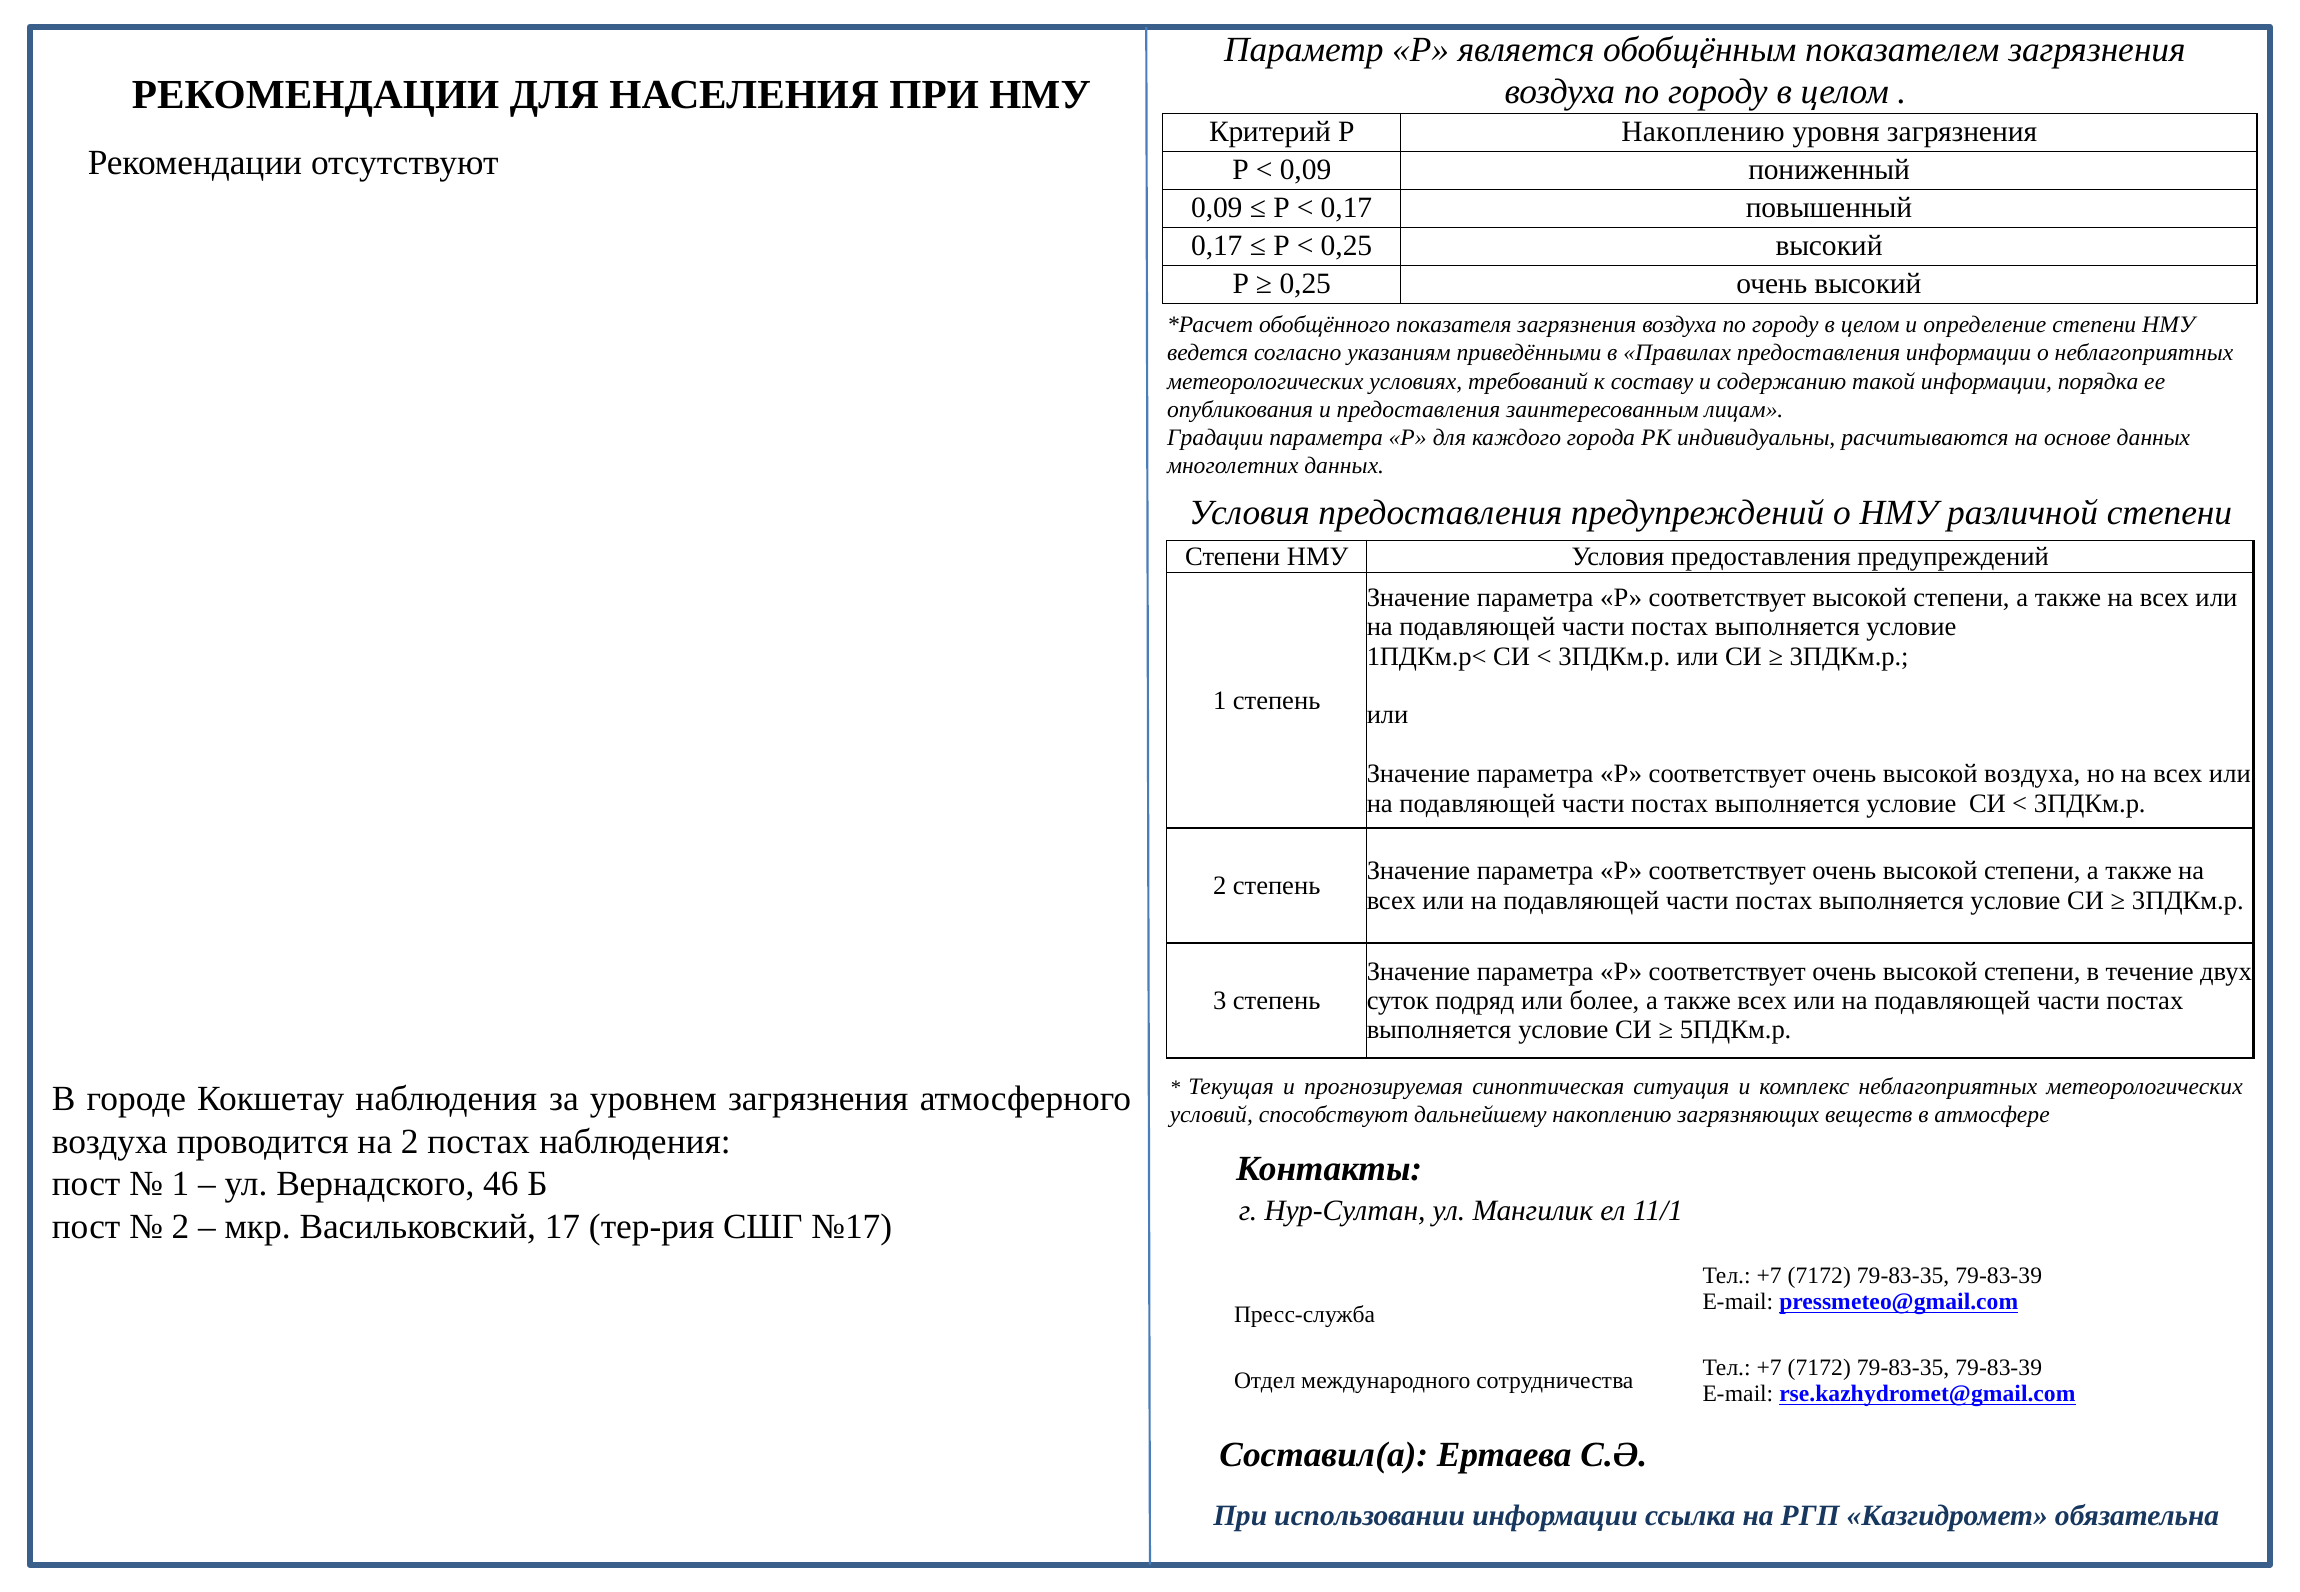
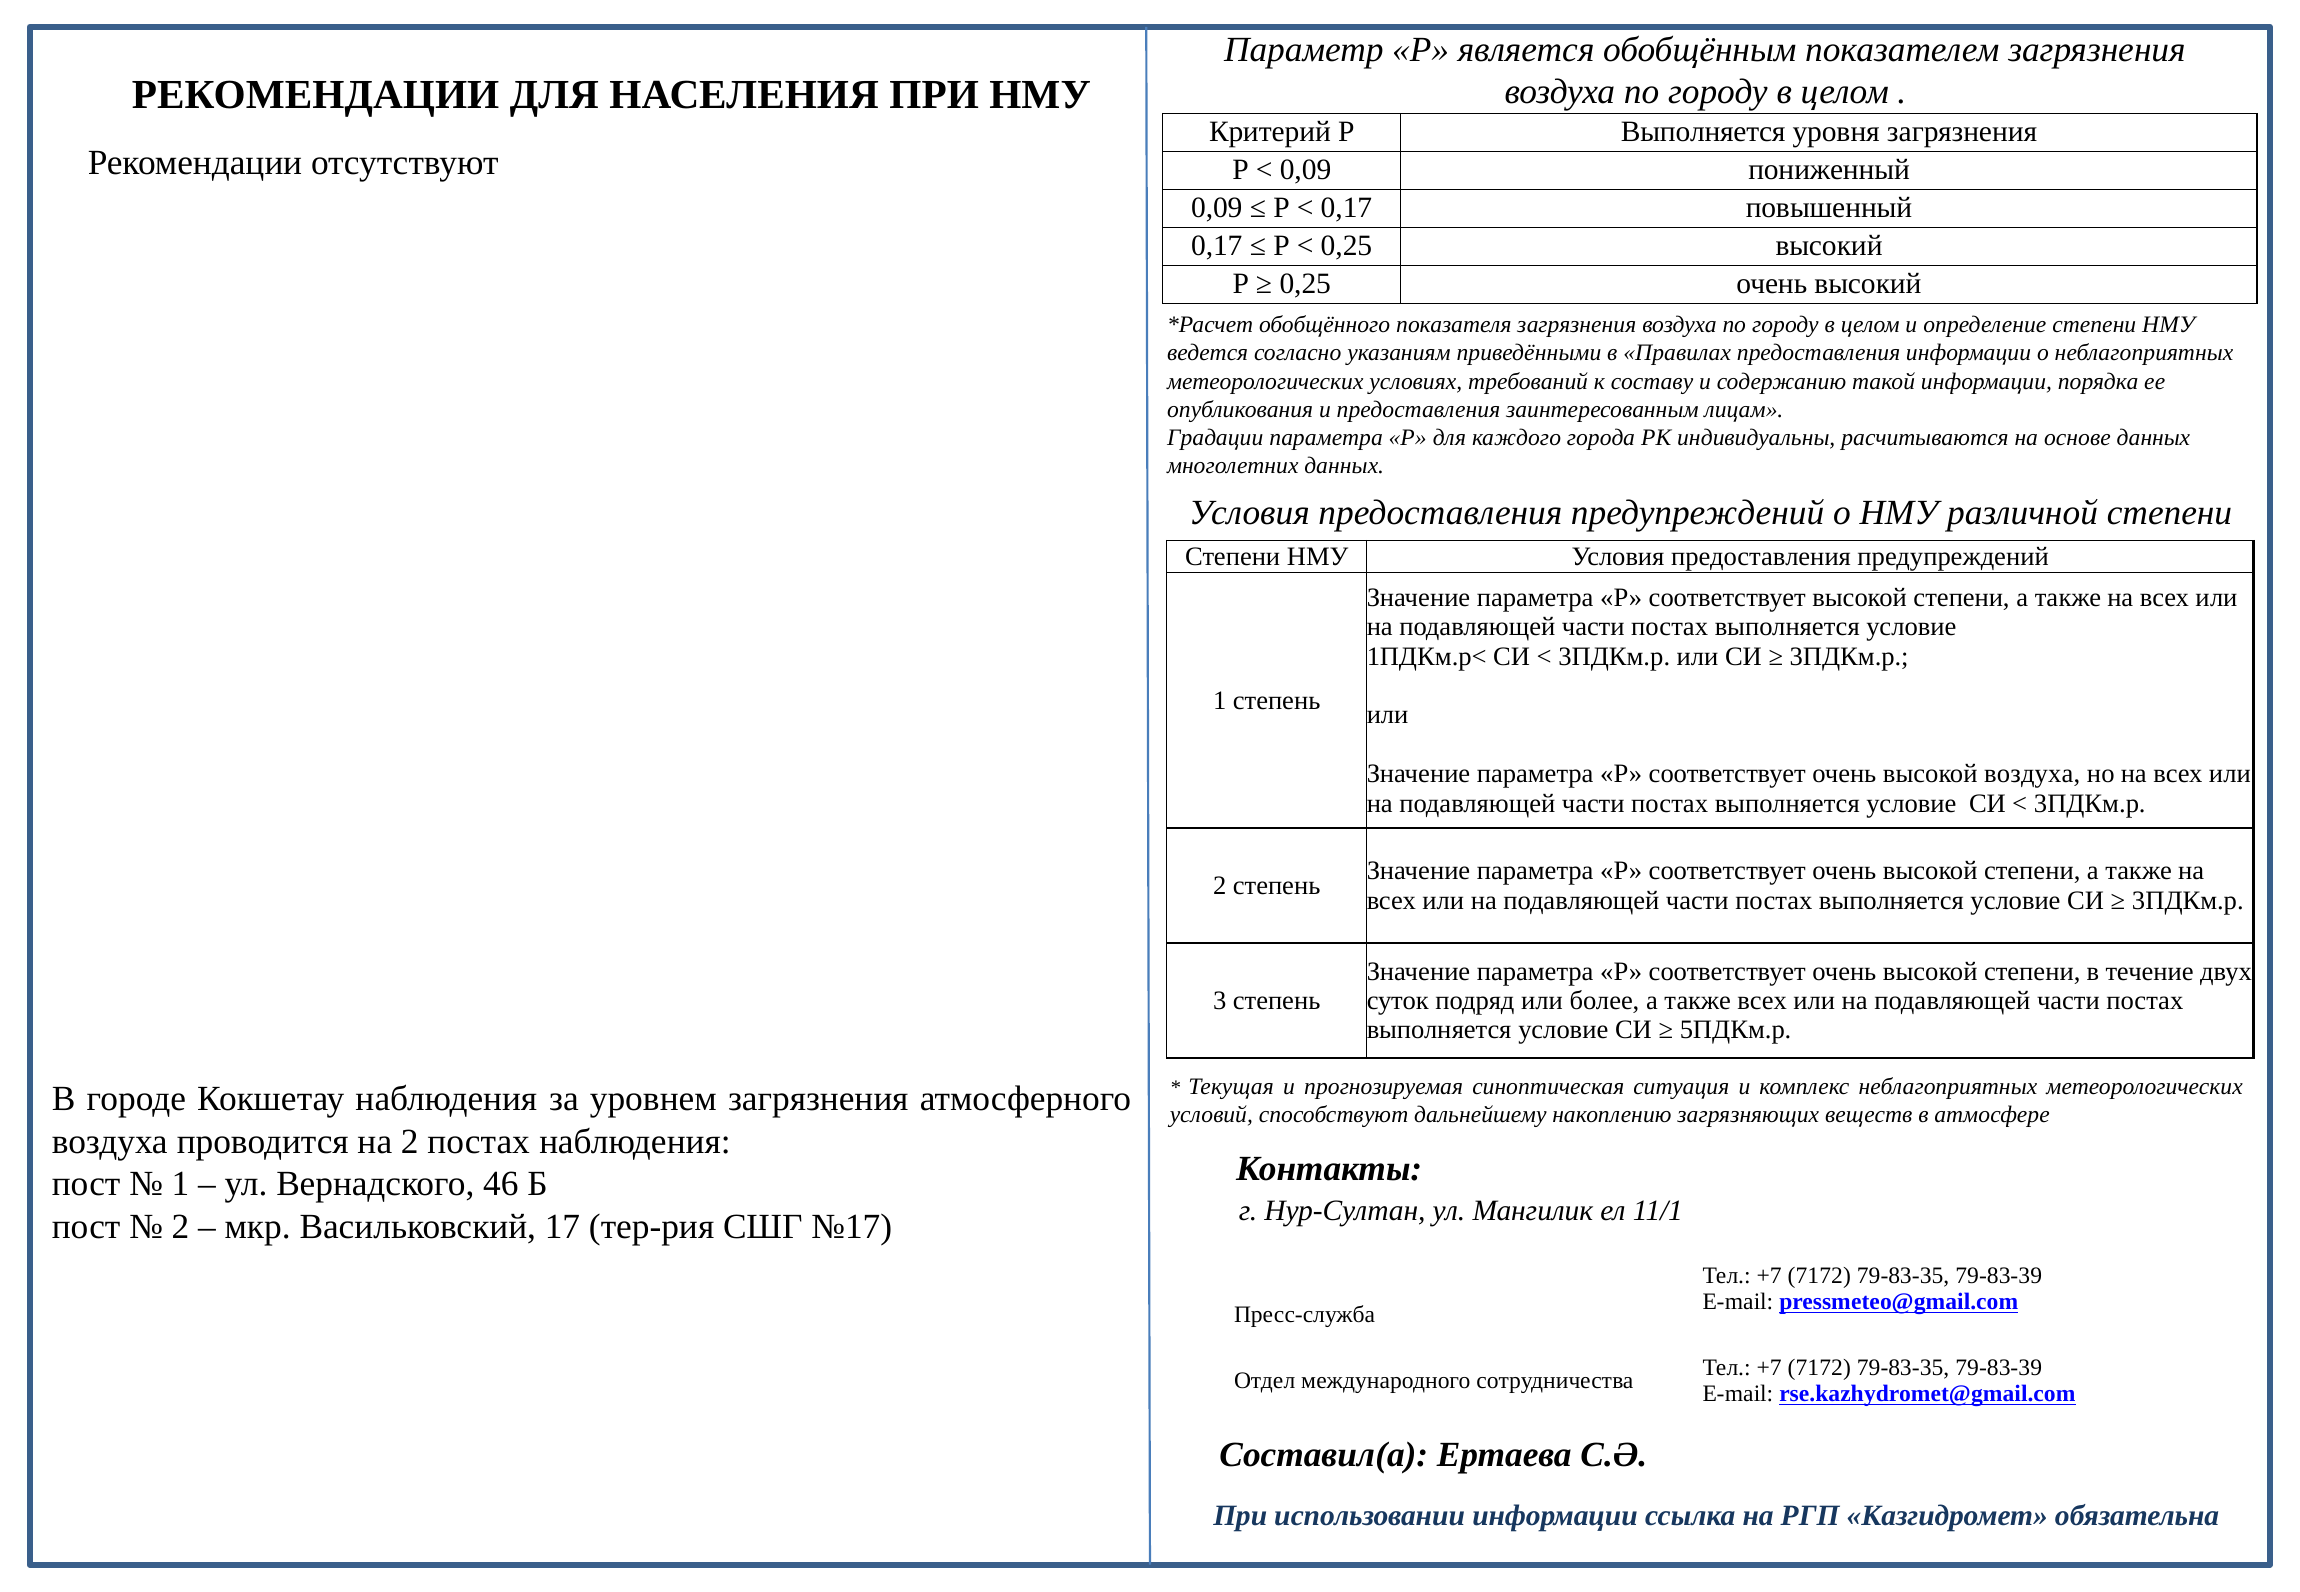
Р Накоплению: Накоплению -> Выполняется (1703, 132)
